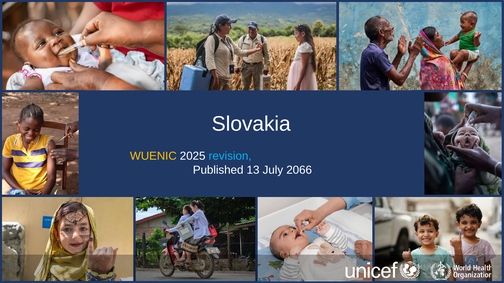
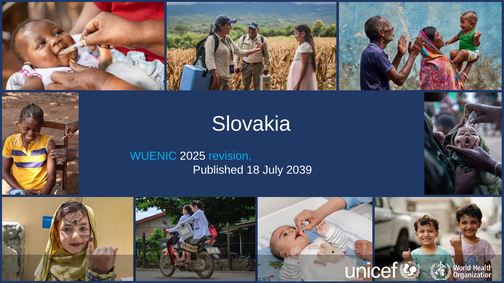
WUENIC colour: yellow -> light blue (153, 156)
13: 13 -> 18 (253, 170)
2066: 2066 -> 2039 (299, 170)
